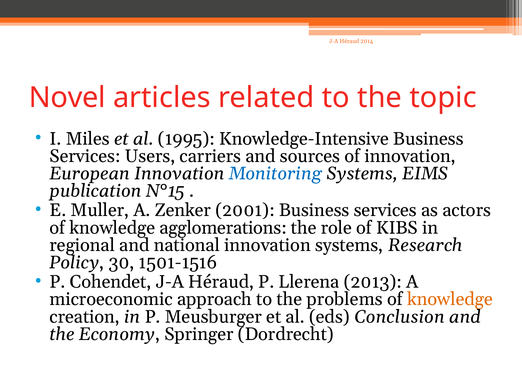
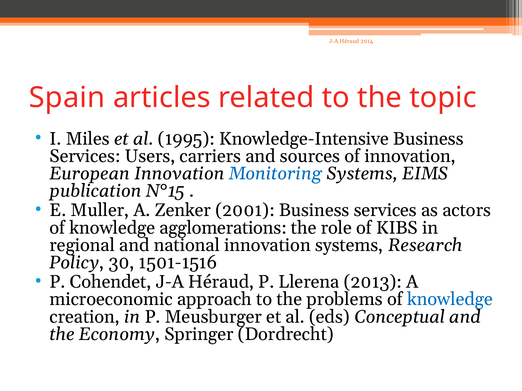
Novel: Novel -> Spain (67, 98)
knowledge colour: orange -> blue (450, 300)
Conclusion: Conclusion -> Conceptual (400, 317)
